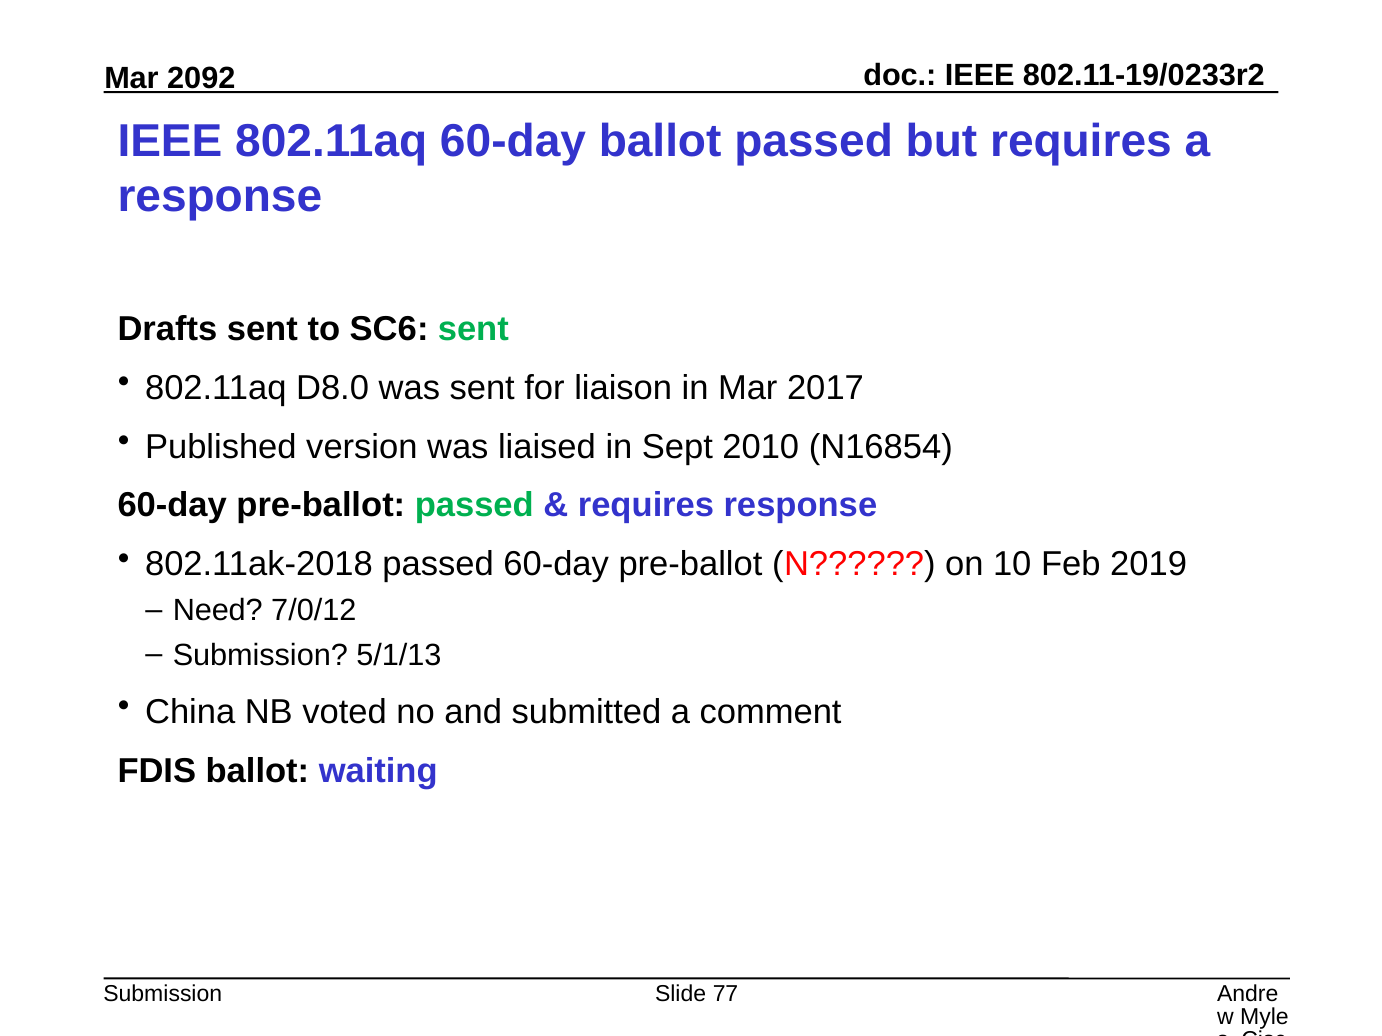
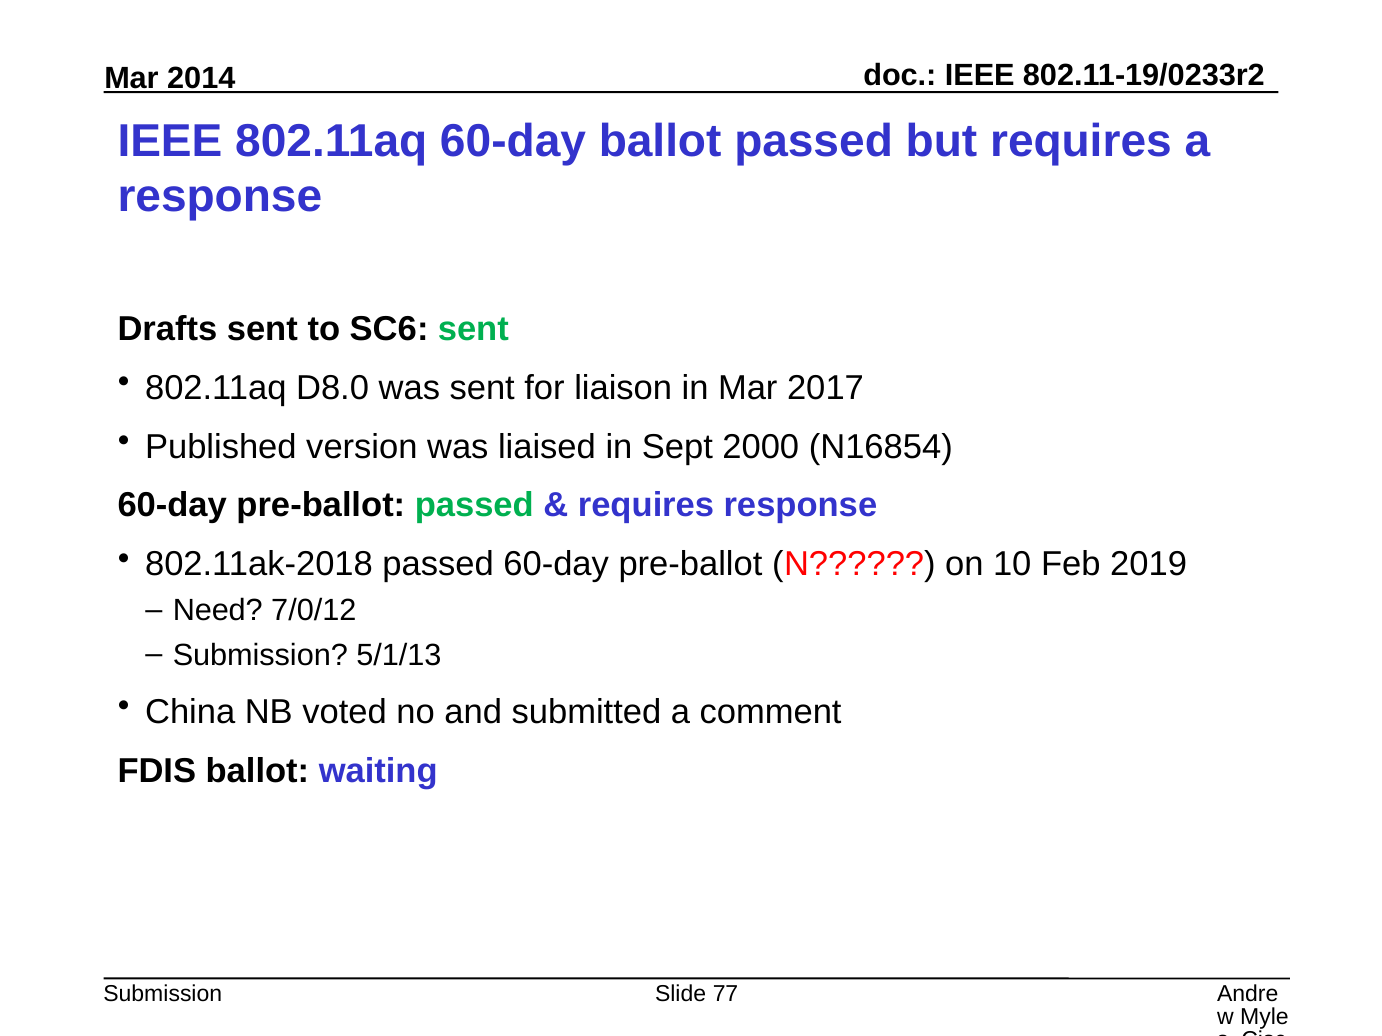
2092: 2092 -> 2014 (201, 79)
2010: 2010 -> 2000 (761, 447)
